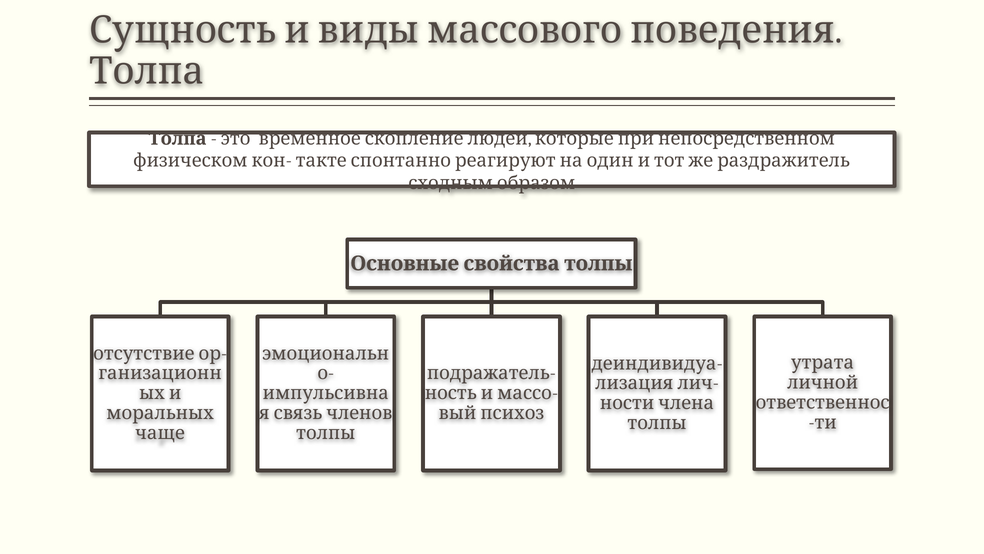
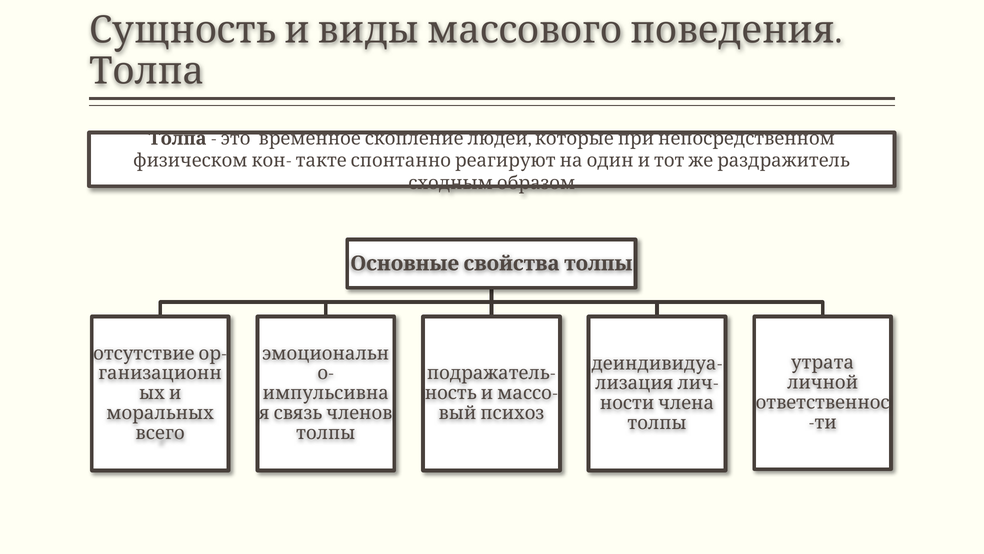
чаще: чаще -> всего (160, 433)
